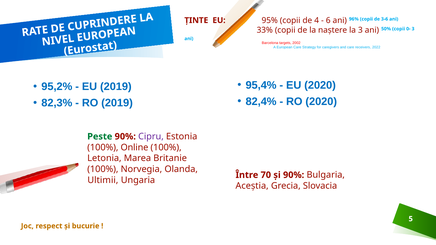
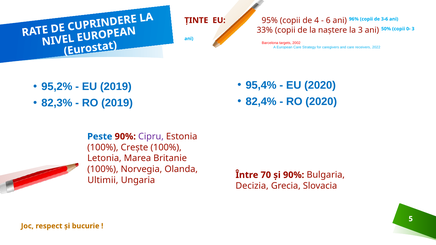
Peste colour: green -> blue (100, 137)
Online: Online -> Crește (134, 148)
Aceștia: Aceștia -> Decizia (252, 186)
